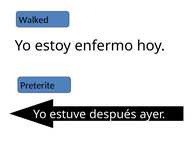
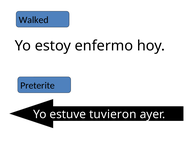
después: después -> tuvieron (113, 115)
